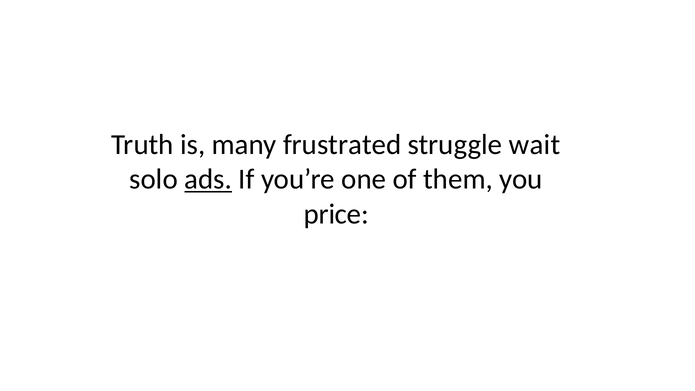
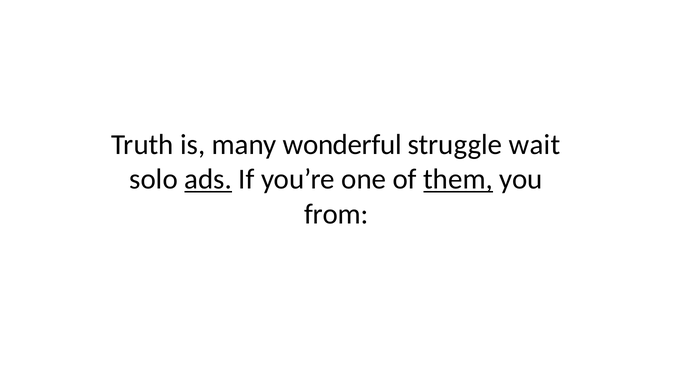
frustrated: frustrated -> wonderful (342, 145)
them underline: none -> present (458, 179)
price: price -> from (336, 214)
